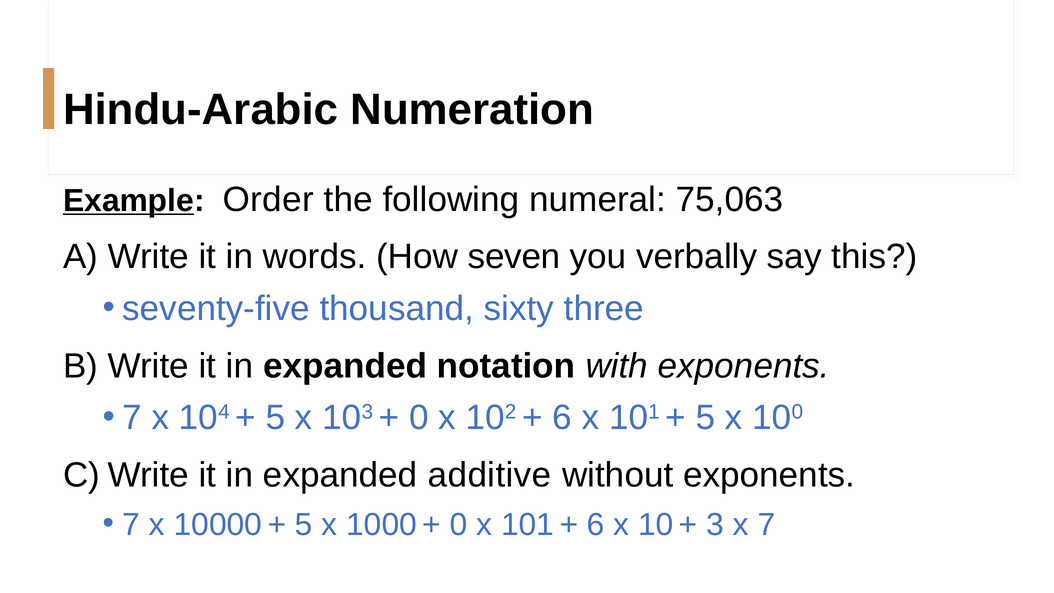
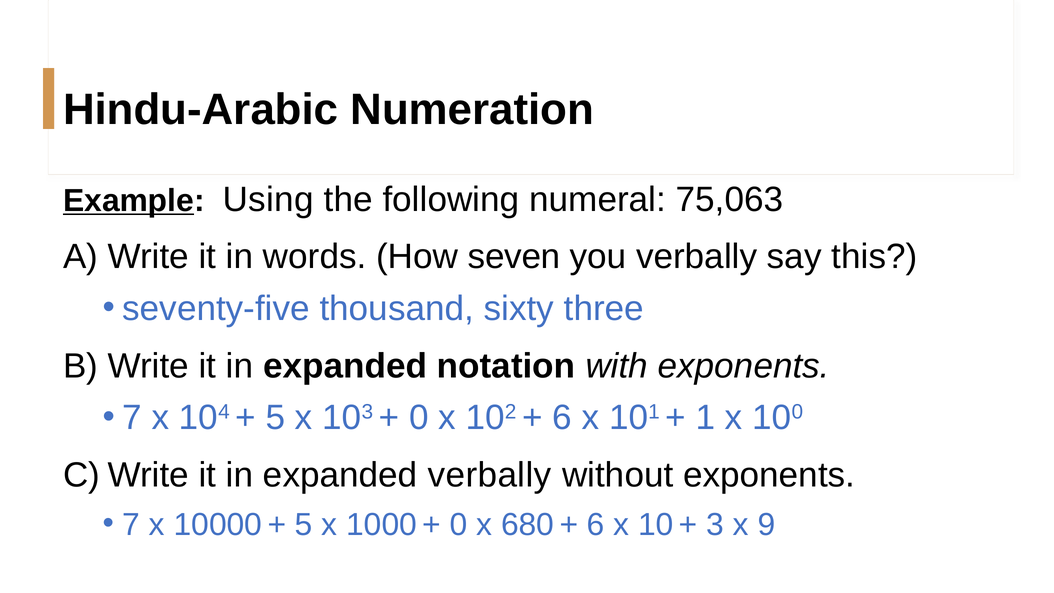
Order: Order -> Using (268, 199)
5: 5 -> 1 (706, 418)
expanded additive: additive -> verbally (490, 475)
0 x 101: 101 -> 680 (528, 524)
x 7: 7 -> 9 (766, 524)
